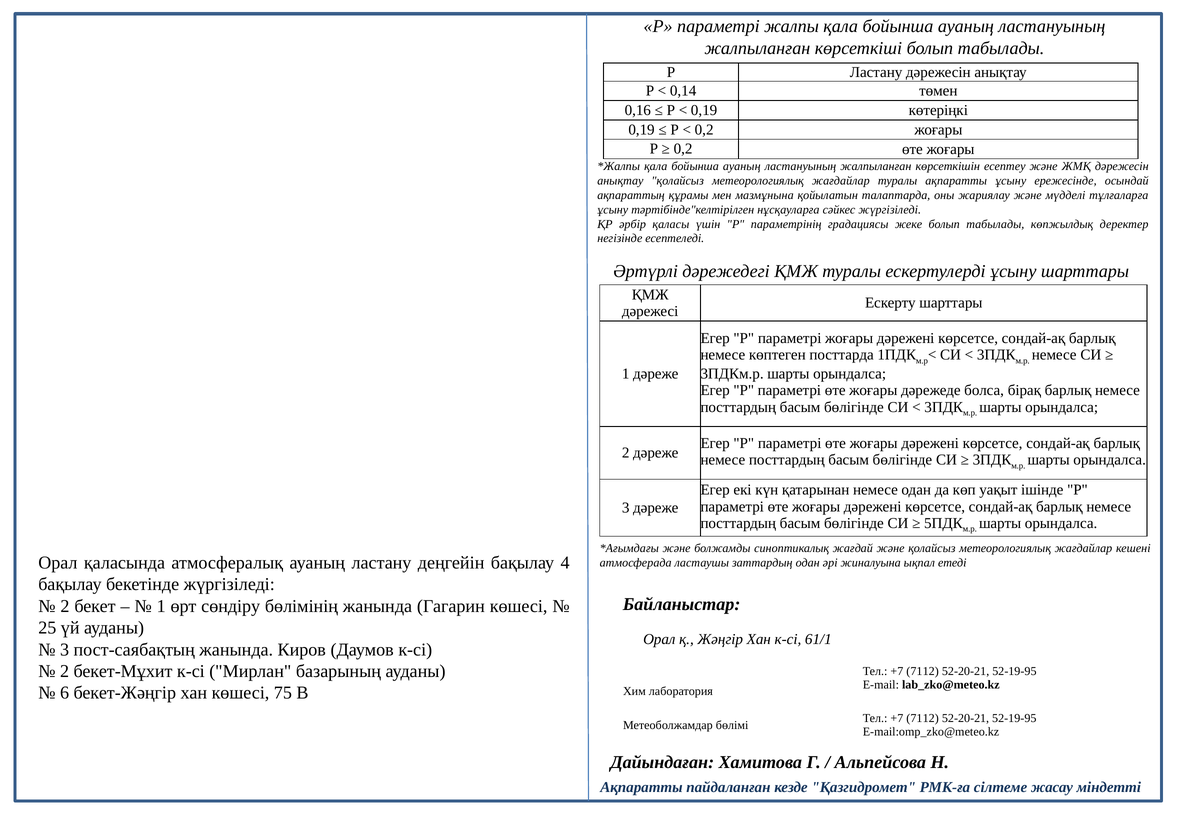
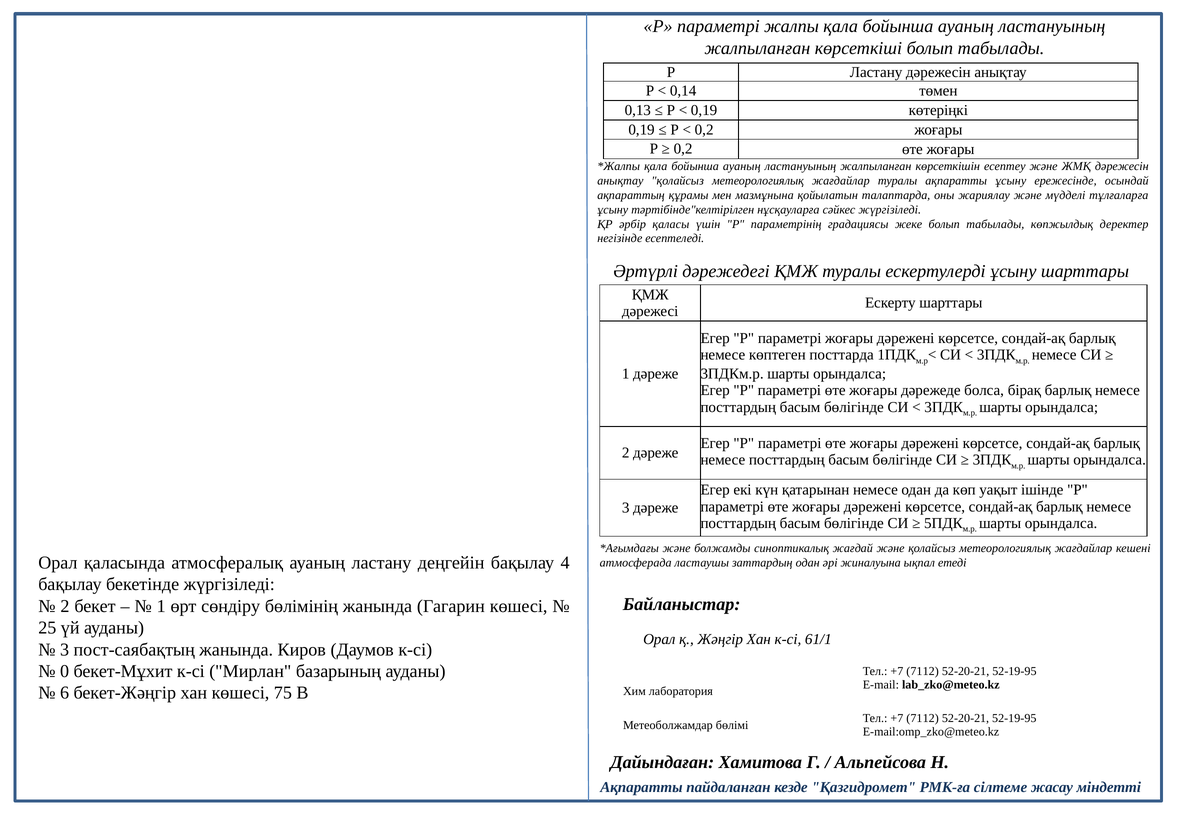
0,16: 0,16 -> 0,13 (638, 110)
2: 2 -> 0 (65, 671)
